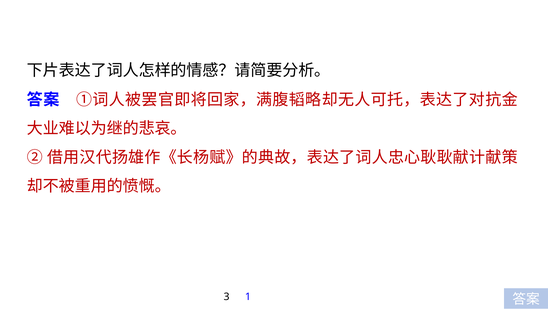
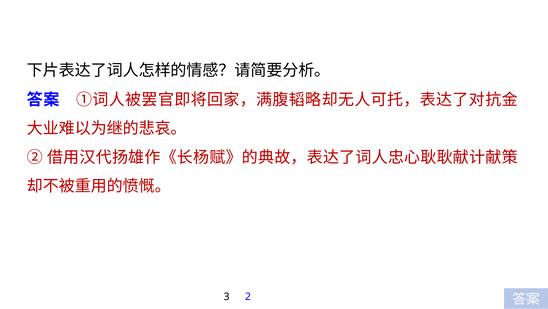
1: 1 -> 2 (248, 296)
